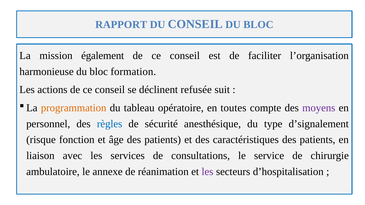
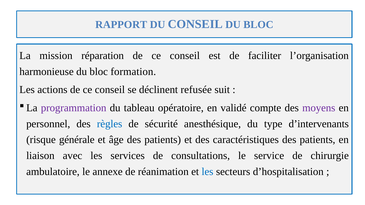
également: également -> réparation (103, 56)
programmation colour: orange -> purple (74, 108)
toutes: toutes -> validé (234, 108)
d’signalement: d’signalement -> d’intervenants (319, 124)
fonction: fonction -> générale (77, 140)
les colour: purple -> blue (207, 172)
